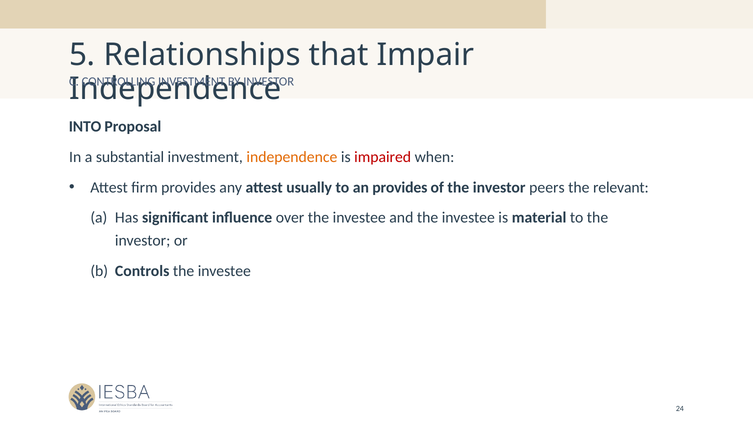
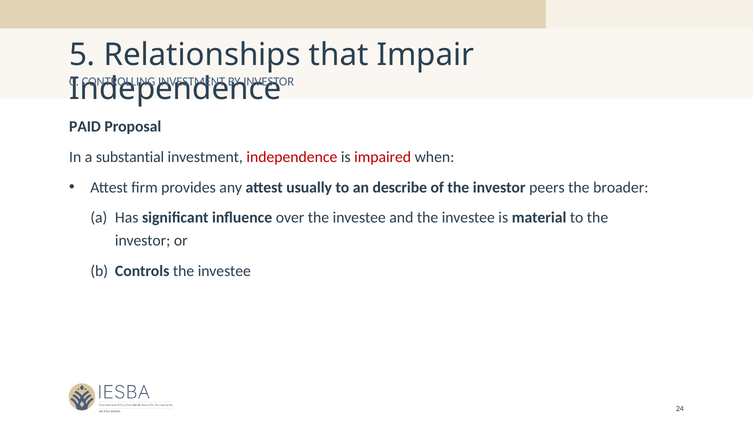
INTO: INTO -> PAID (85, 126)
independence colour: orange -> red (292, 157)
an provides: provides -> describe (400, 187)
relevant: relevant -> broader (621, 187)
